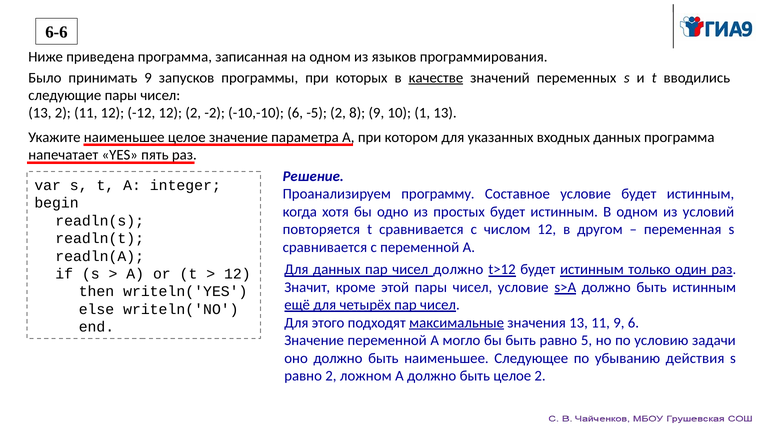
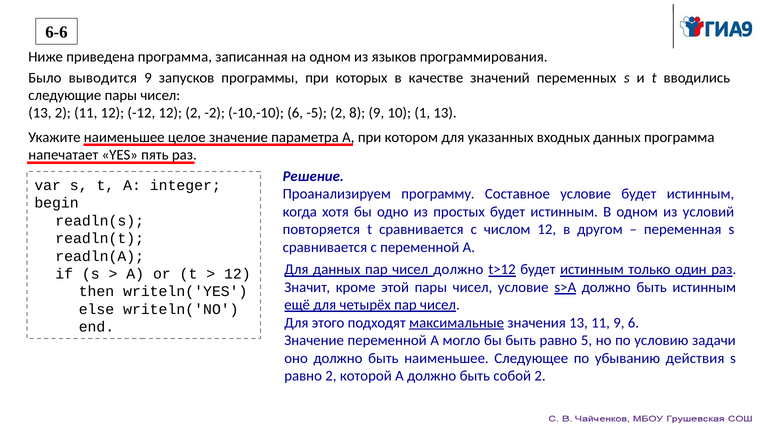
принимать: принимать -> выводится (103, 78)
качестве underline: present -> none (436, 78)
ложном: ложном -> которой (366, 376)
быть целое: целое -> собой (512, 376)
